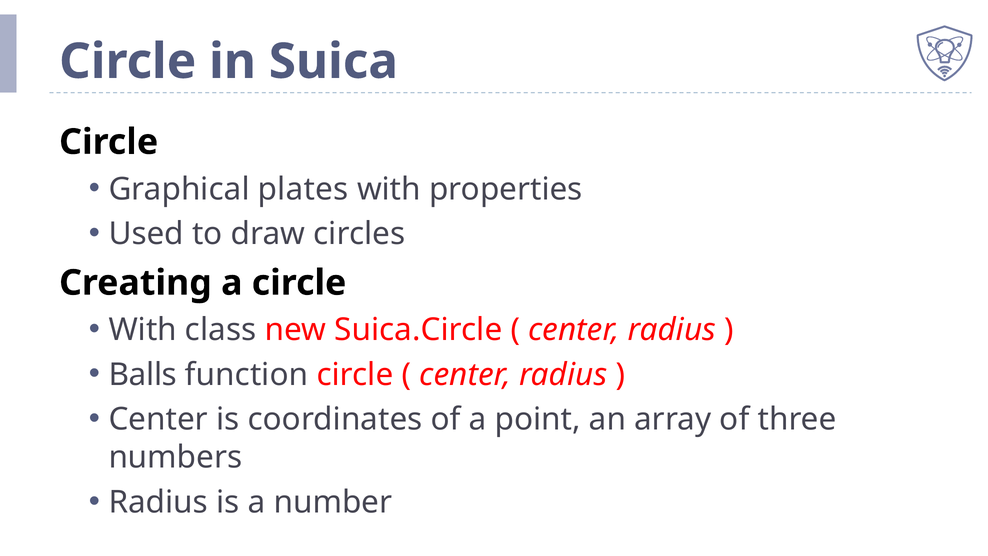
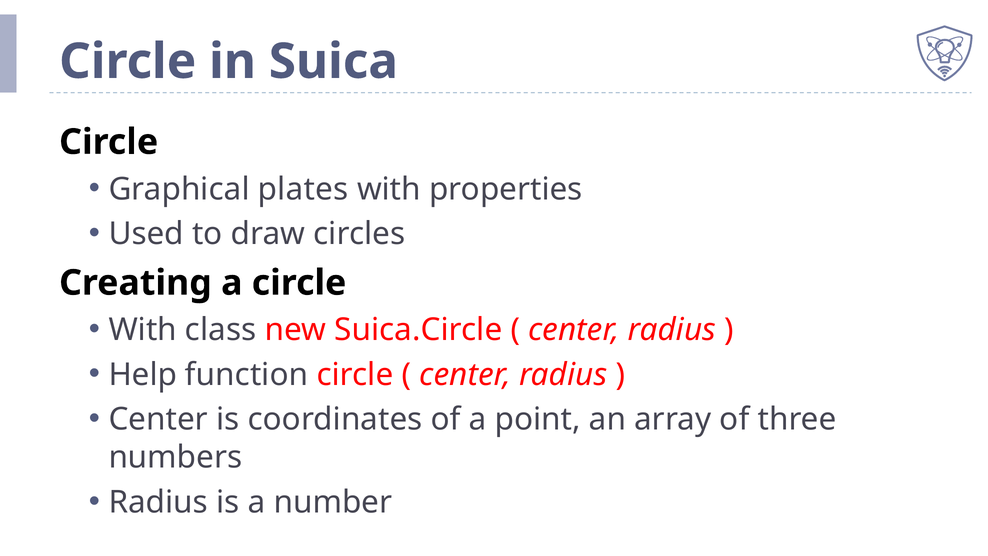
Balls: Balls -> Help (143, 375)
